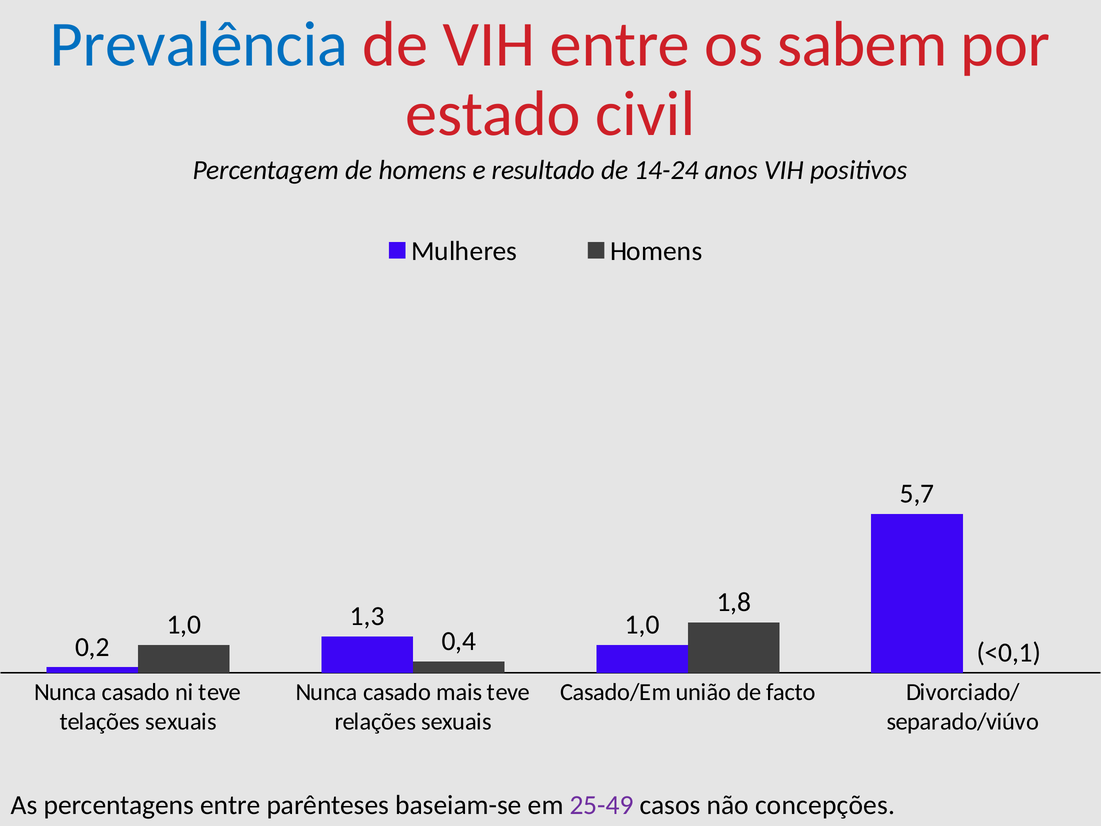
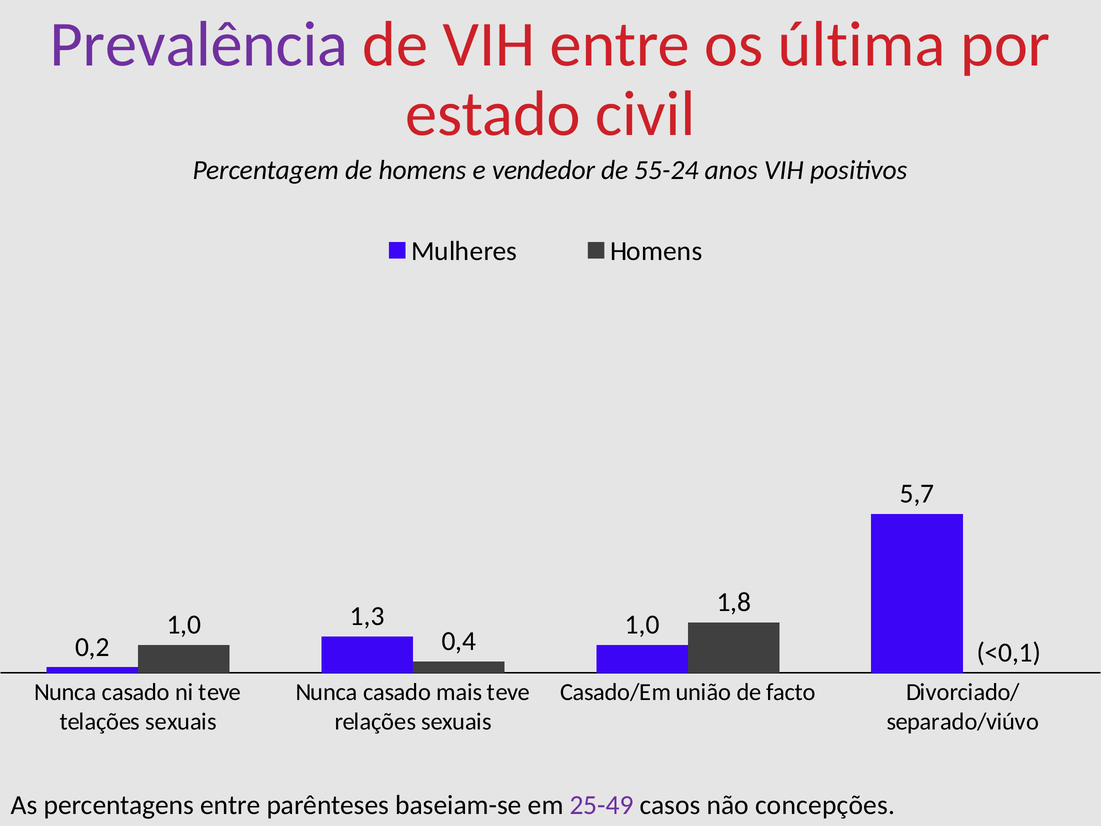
Prevalência colour: blue -> purple (199, 45)
sabem: sabem -> última (862, 45)
resultado: resultado -> vendedor (544, 170)
14-24: 14-24 -> 55-24 (667, 170)
